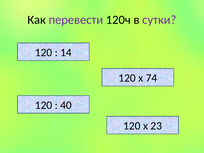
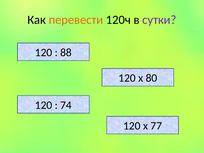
перевести colour: purple -> orange (76, 20)
14: 14 -> 88 (66, 53)
74: 74 -> 80 (151, 78)
40: 40 -> 74 (66, 105)
23: 23 -> 77 (156, 126)
